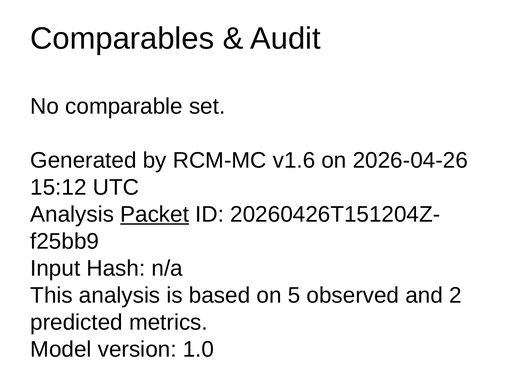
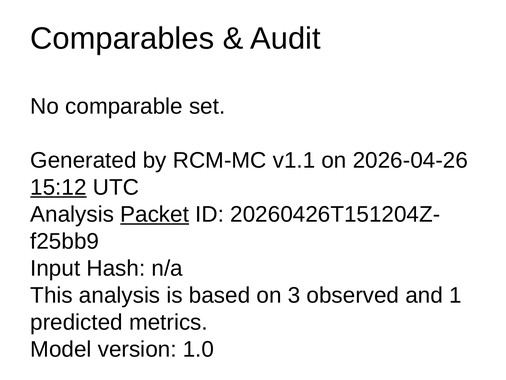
v1.6: v1.6 -> v1.1 (294, 160)
15:12 underline: none -> present (58, 187)
5: 5 -> 3 (294, 295)
2: 2 -> 1 (455, 295)
